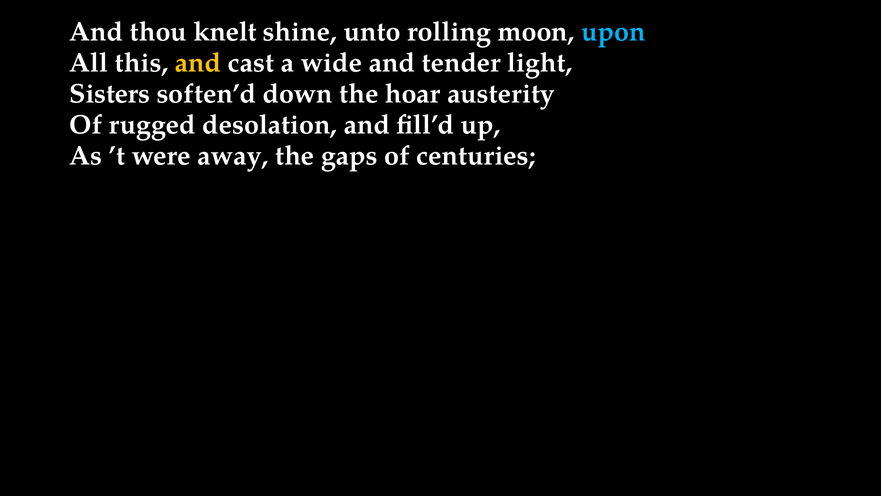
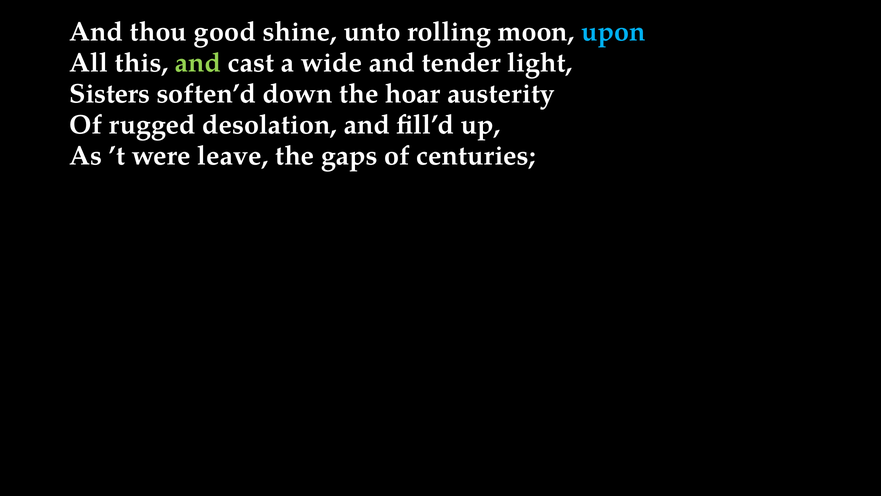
knelt: knelt -> good (225, 32)
and colour: yellow -> light green (198, 63)
away: away -> leave (233, 156)
